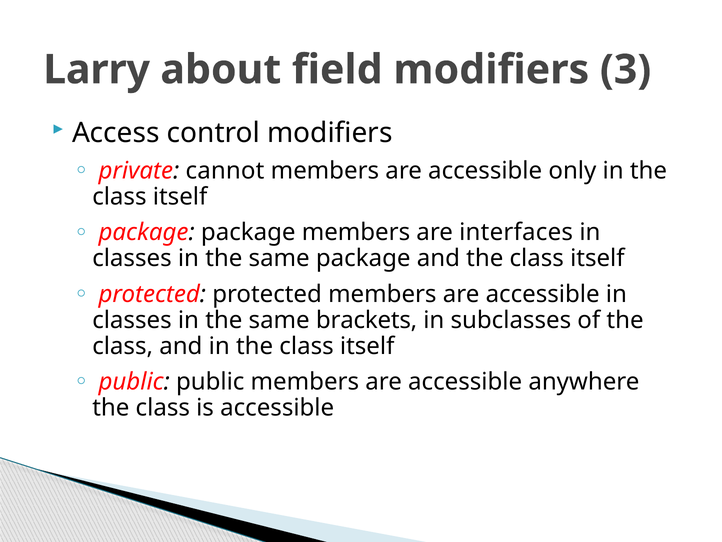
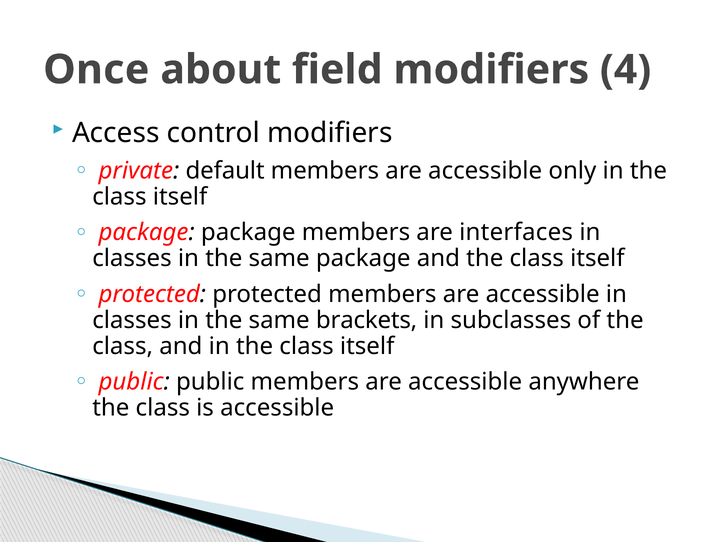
Larry: Larry -> Once (96, 70)
3: 3 -> 4 (626, 70)
cannot: cannot -> default (225, 171)
